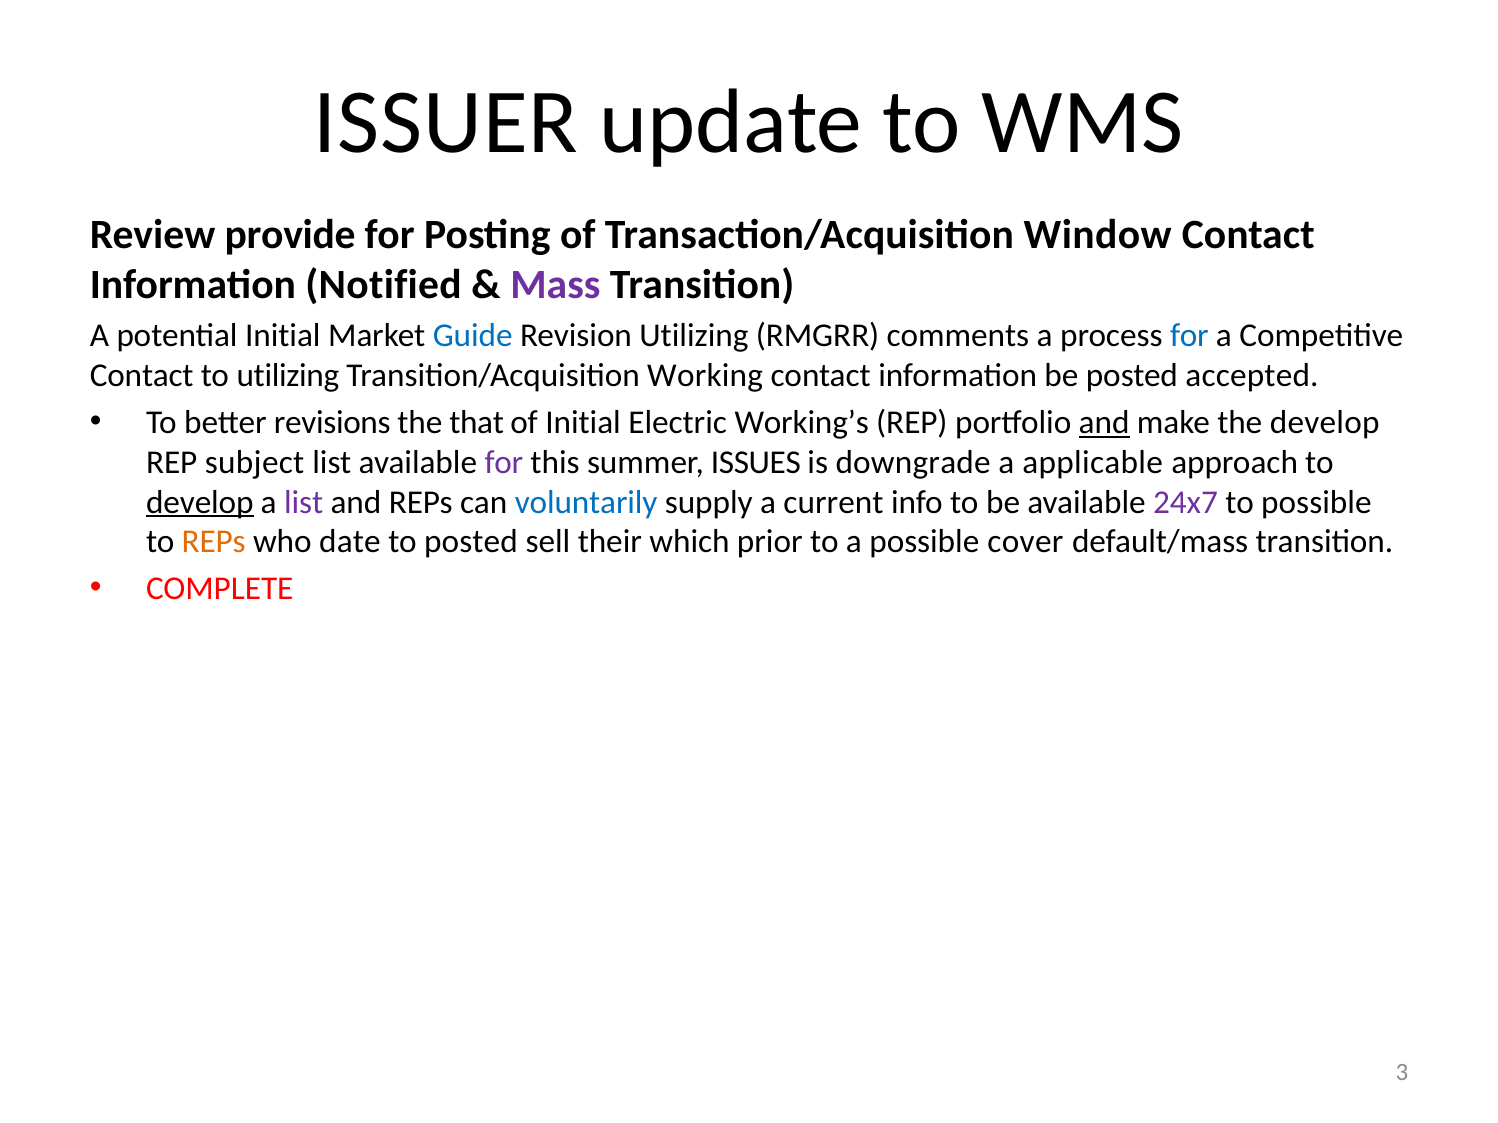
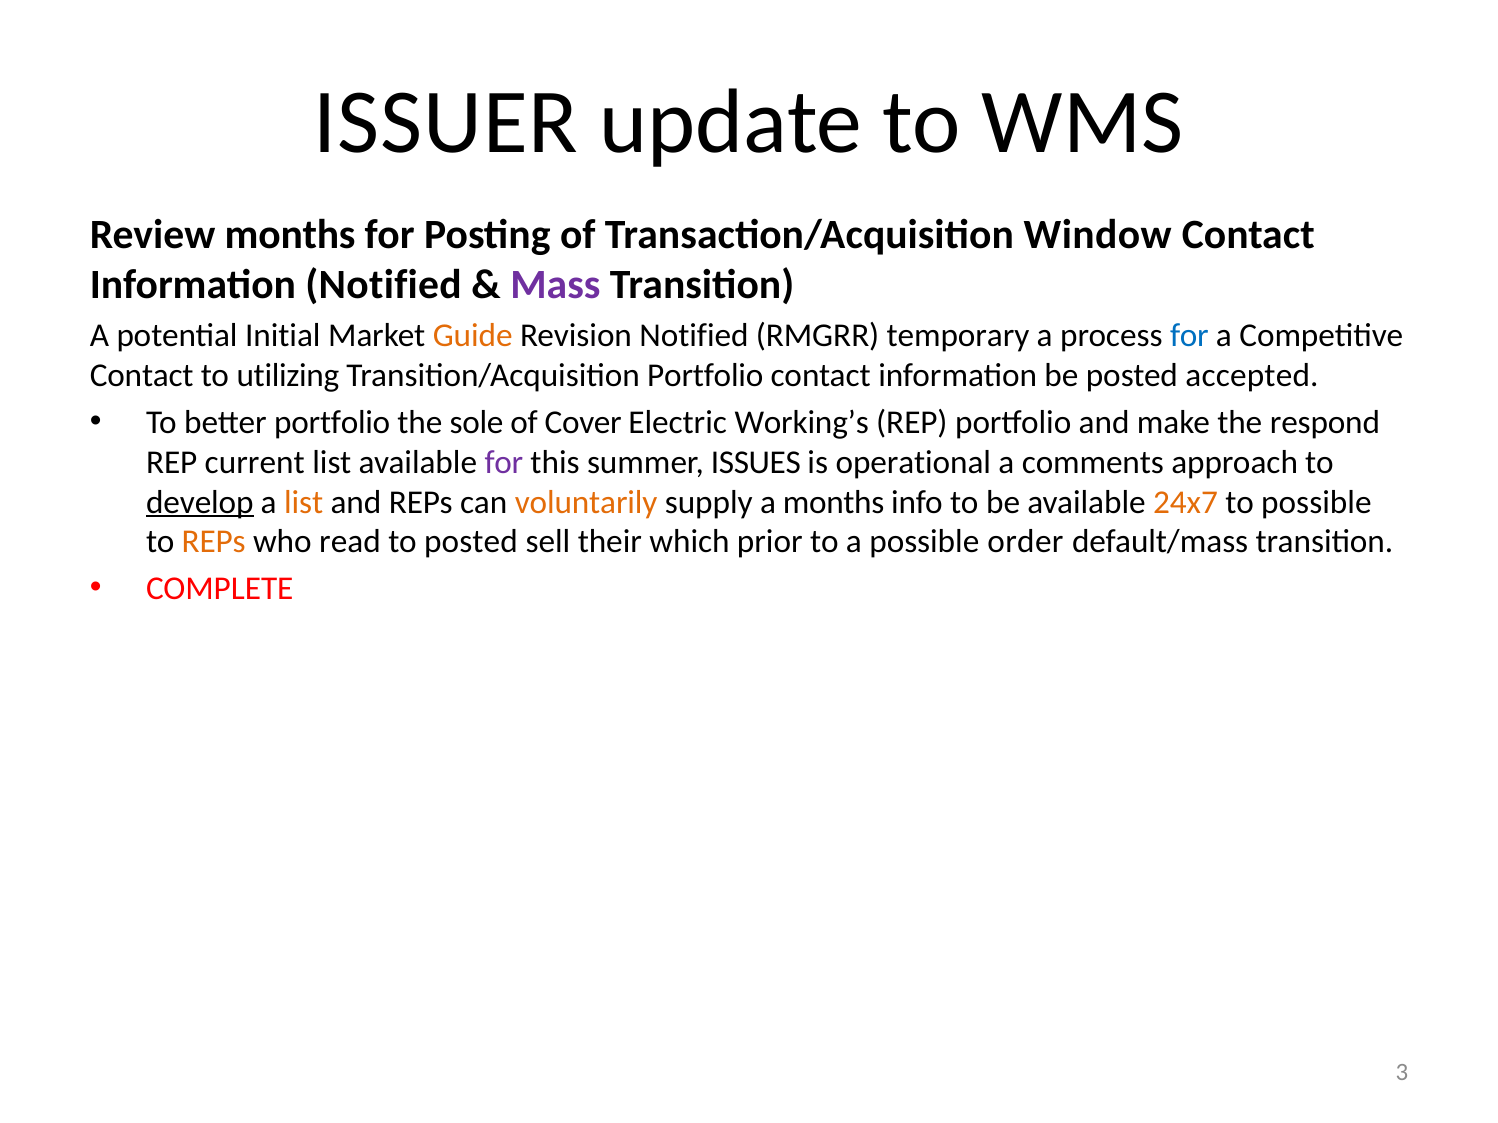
Review provide: provide -> months (290, 235)
Guide colour: blue -> orange (473, 336)
Revision Utilizing: Utilizing -> Notified (694, 336)
comments: comments -> temporary (958, 336)
Transition/Acquisition Working: Working -> Portfolio (705, 376)
better revisions: revisions -> portfolio (332, 423)
that: that -> sole (477, 423)
of Initial: Initial -> Cover (583, 423)
and underline: present -> none (1104, 423)
the develop: develop -> respond (1325, 423)
subject: subject -> current (255, 462)
downgrade: downgrade -> operational (913, 462)
applicable: applicable -> comments (1093, 462)
list colour: purple -> orange (304, 502)
voluntarily colour: blue -> orange (586, 502)
a current: current -> months (834, 502)
24x7 colour: purple -> orange (1186, 502)
date: date -> read (350, 542)
cover: cover -> order (1025, 542)
